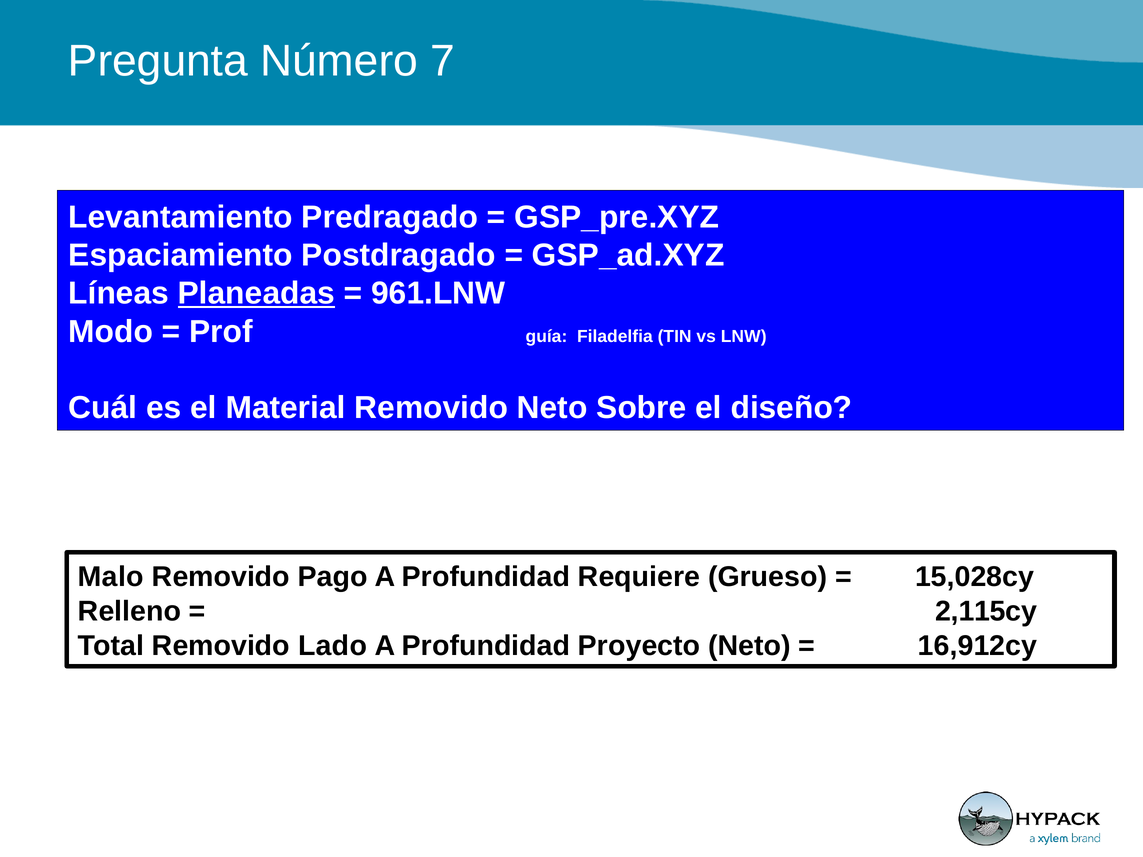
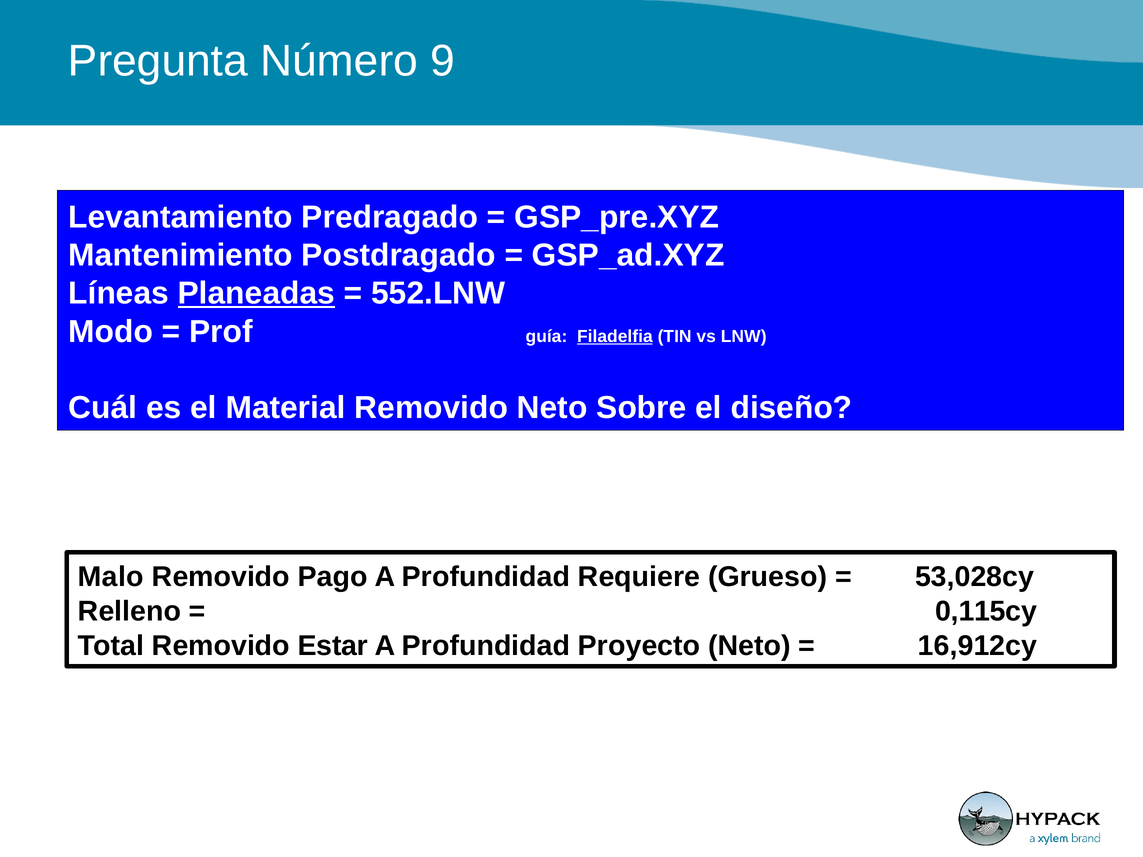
7: 7 -> 9 (443, 61)
Espaciamiento: Espaciamiento -> Mantenimiento (180, 255)
961.LNW: 961.LNW -> 552.LNW (438, 294)
Filadelfia underline: none -> present (615, 336)
15,028cy: 15,028cy -> 53,028cy (975, 577)
2,115cy: 2,115cy -> 0,115cy (986, 611)
Lado: Lado -> Estar (333, 646)
